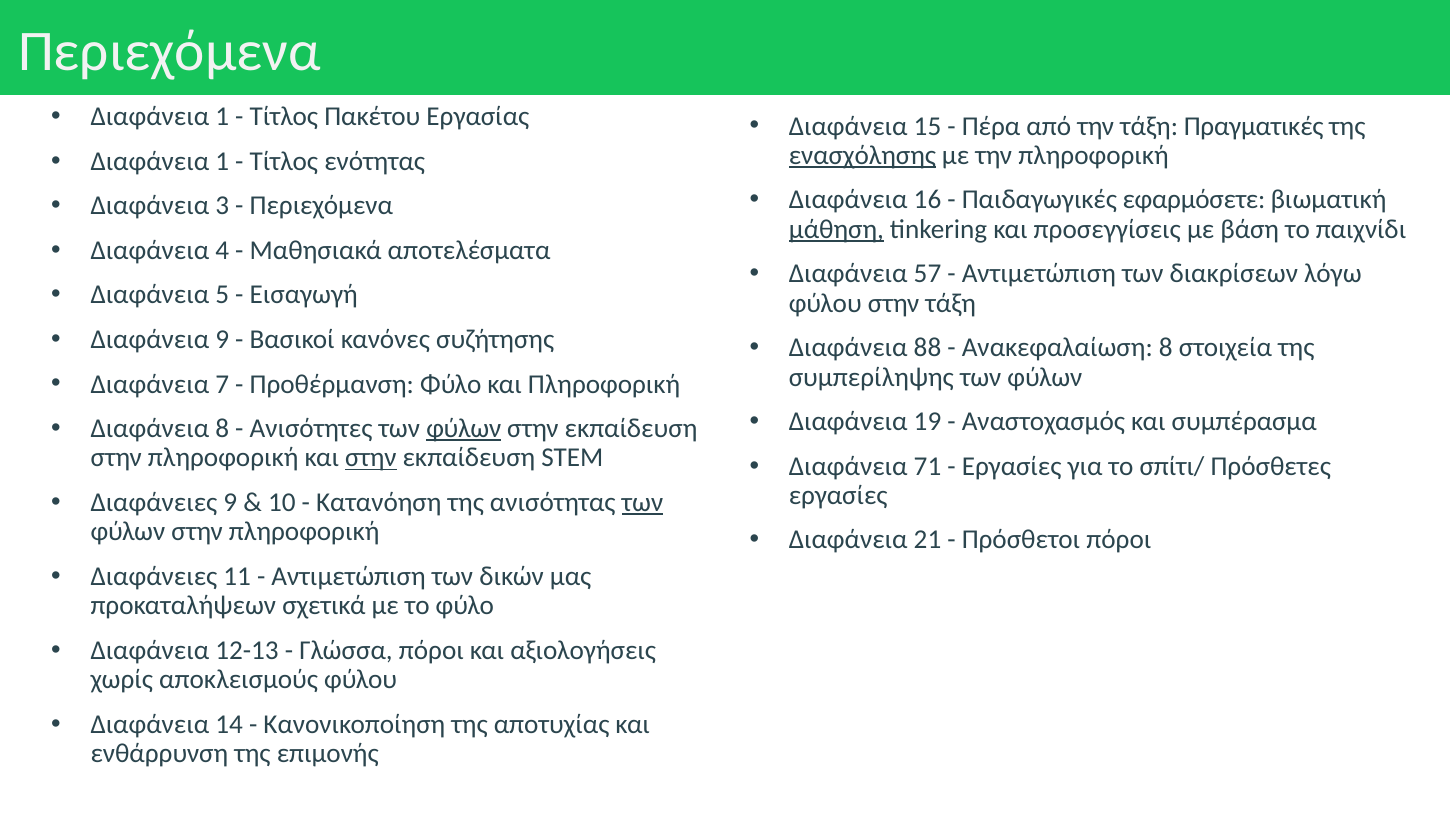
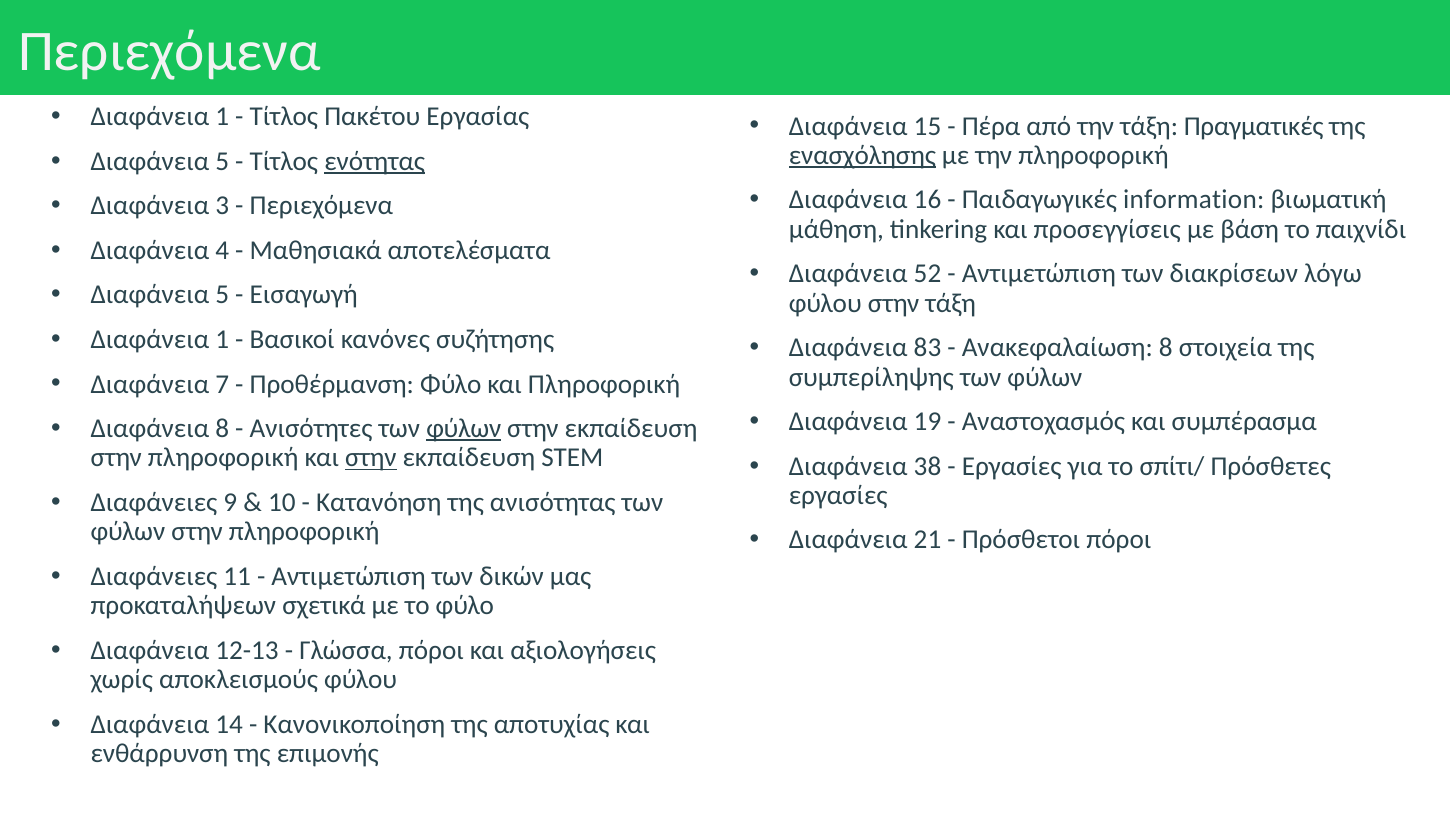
1: 1 -> 5 (222, 161)
ενότητας underline: none -> present (375, 161)
εφαρμόσετε: εφαρμόσετε -> information (1194, 200)
μάθηση underline: present -> none (836, 229)
57: 57 -> 52 (928, 274)
9: 9 -> 1 (222, 339)
88: 88 -> 83 (928, 348)
71: 71 -> 38 (928, 466)
των underline: present -> none (642, 502)
